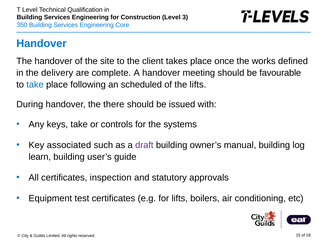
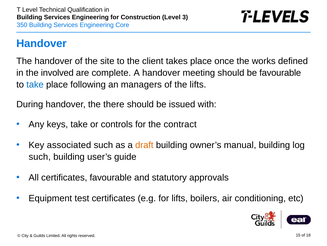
delivery: delivery -> involved (57, 73)
scheduled: scheduled -> managers (141, 84)
systems: systems -> contract (180, 124)
draft colour: purple -> orange (144, 145)
learn: learn -> such (40, 156)
certificates inspection: inspection -> favourable (111, 177)
